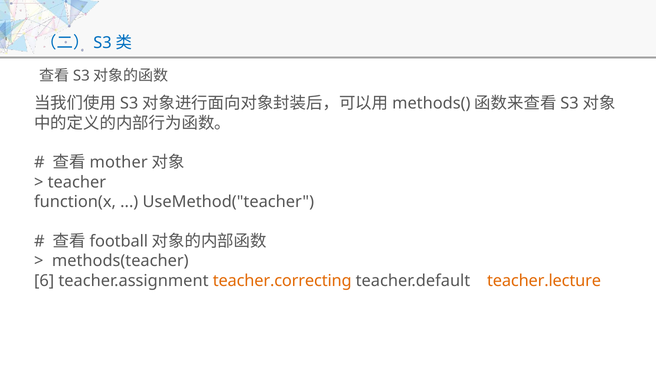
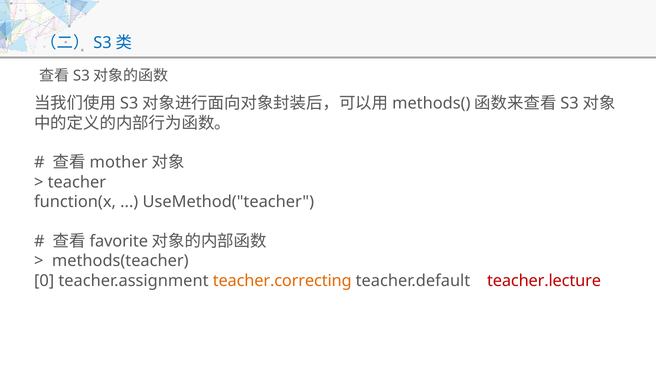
football: football -> favorite (119, 241)
6: 6 -> 0 (44, 281)
teacher.lecture colour: orange -> red (544, 281)
